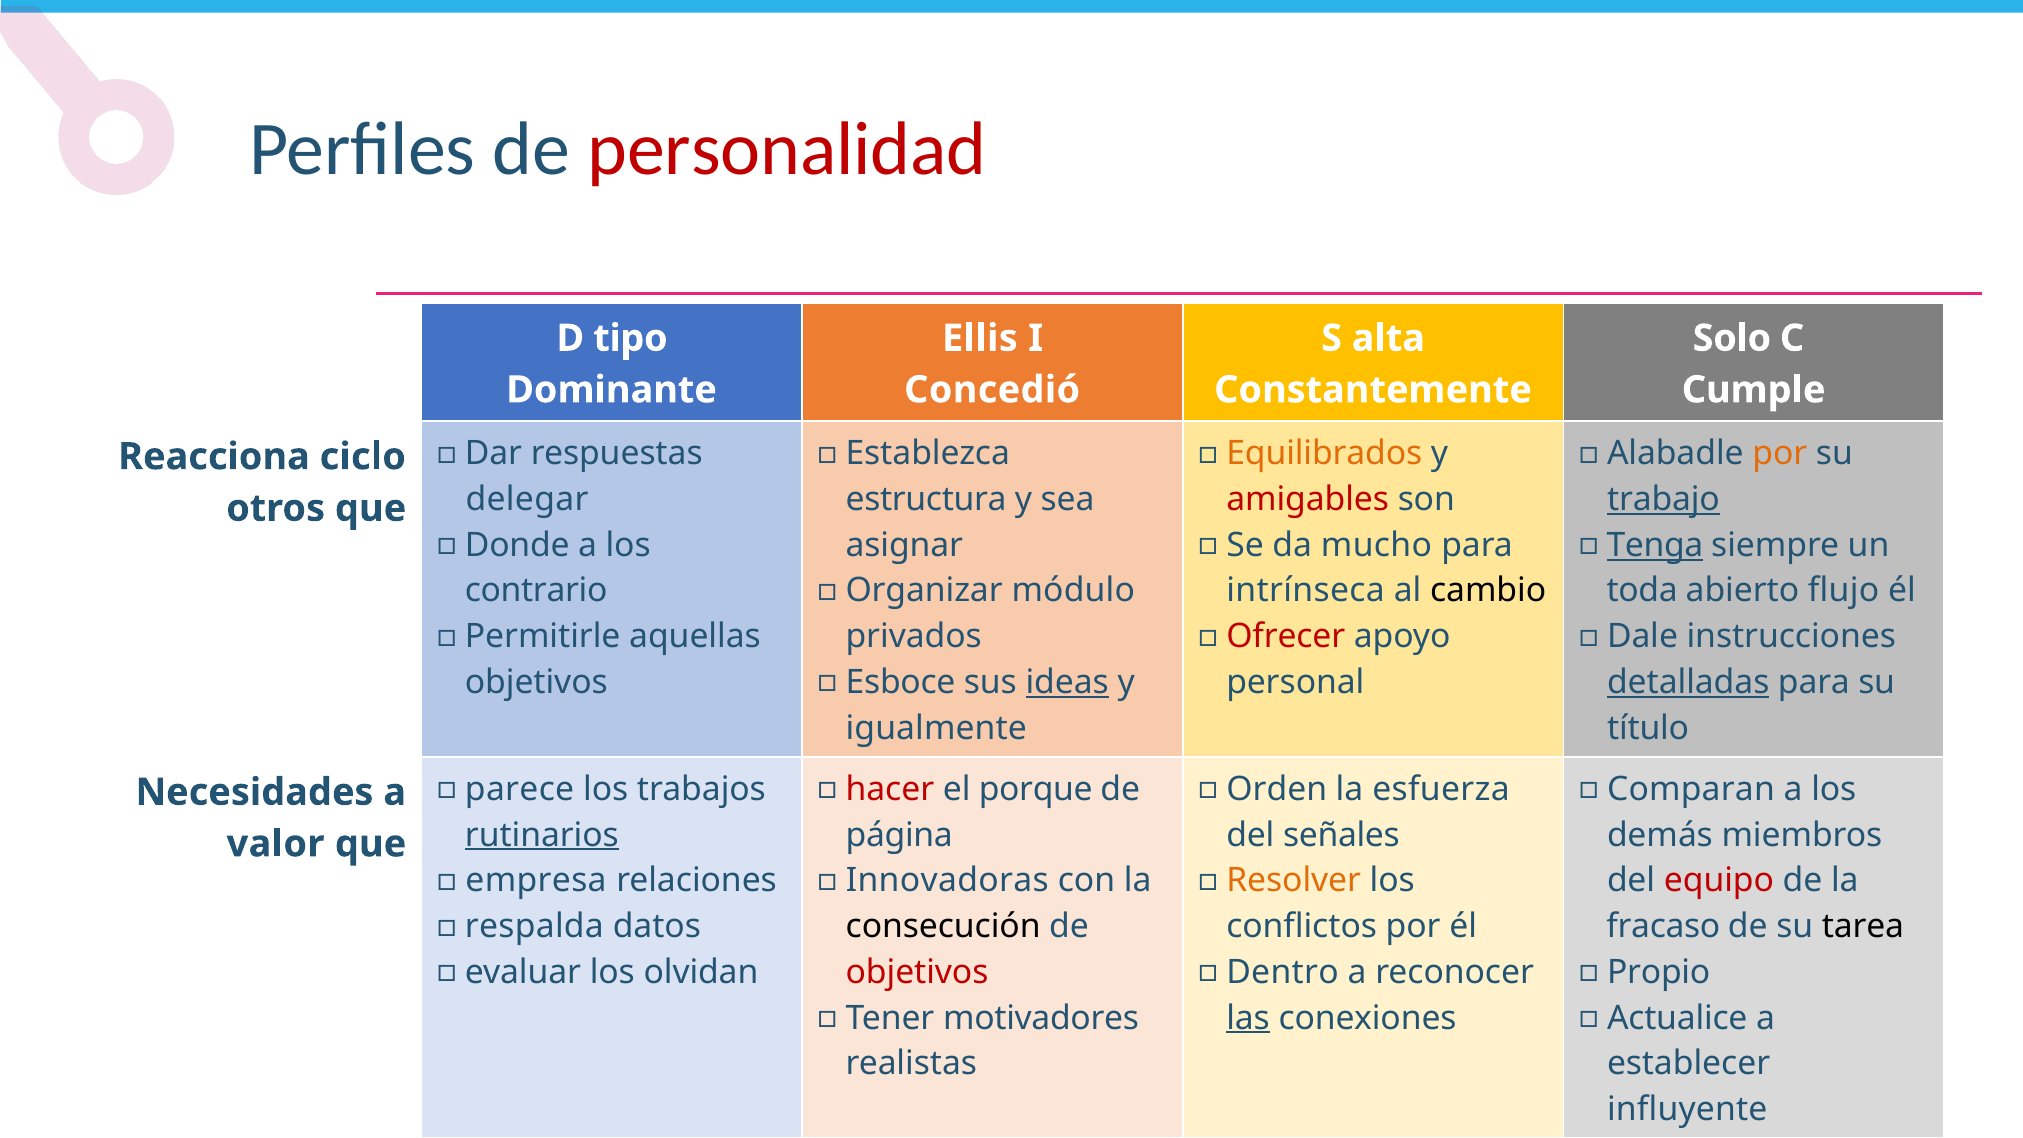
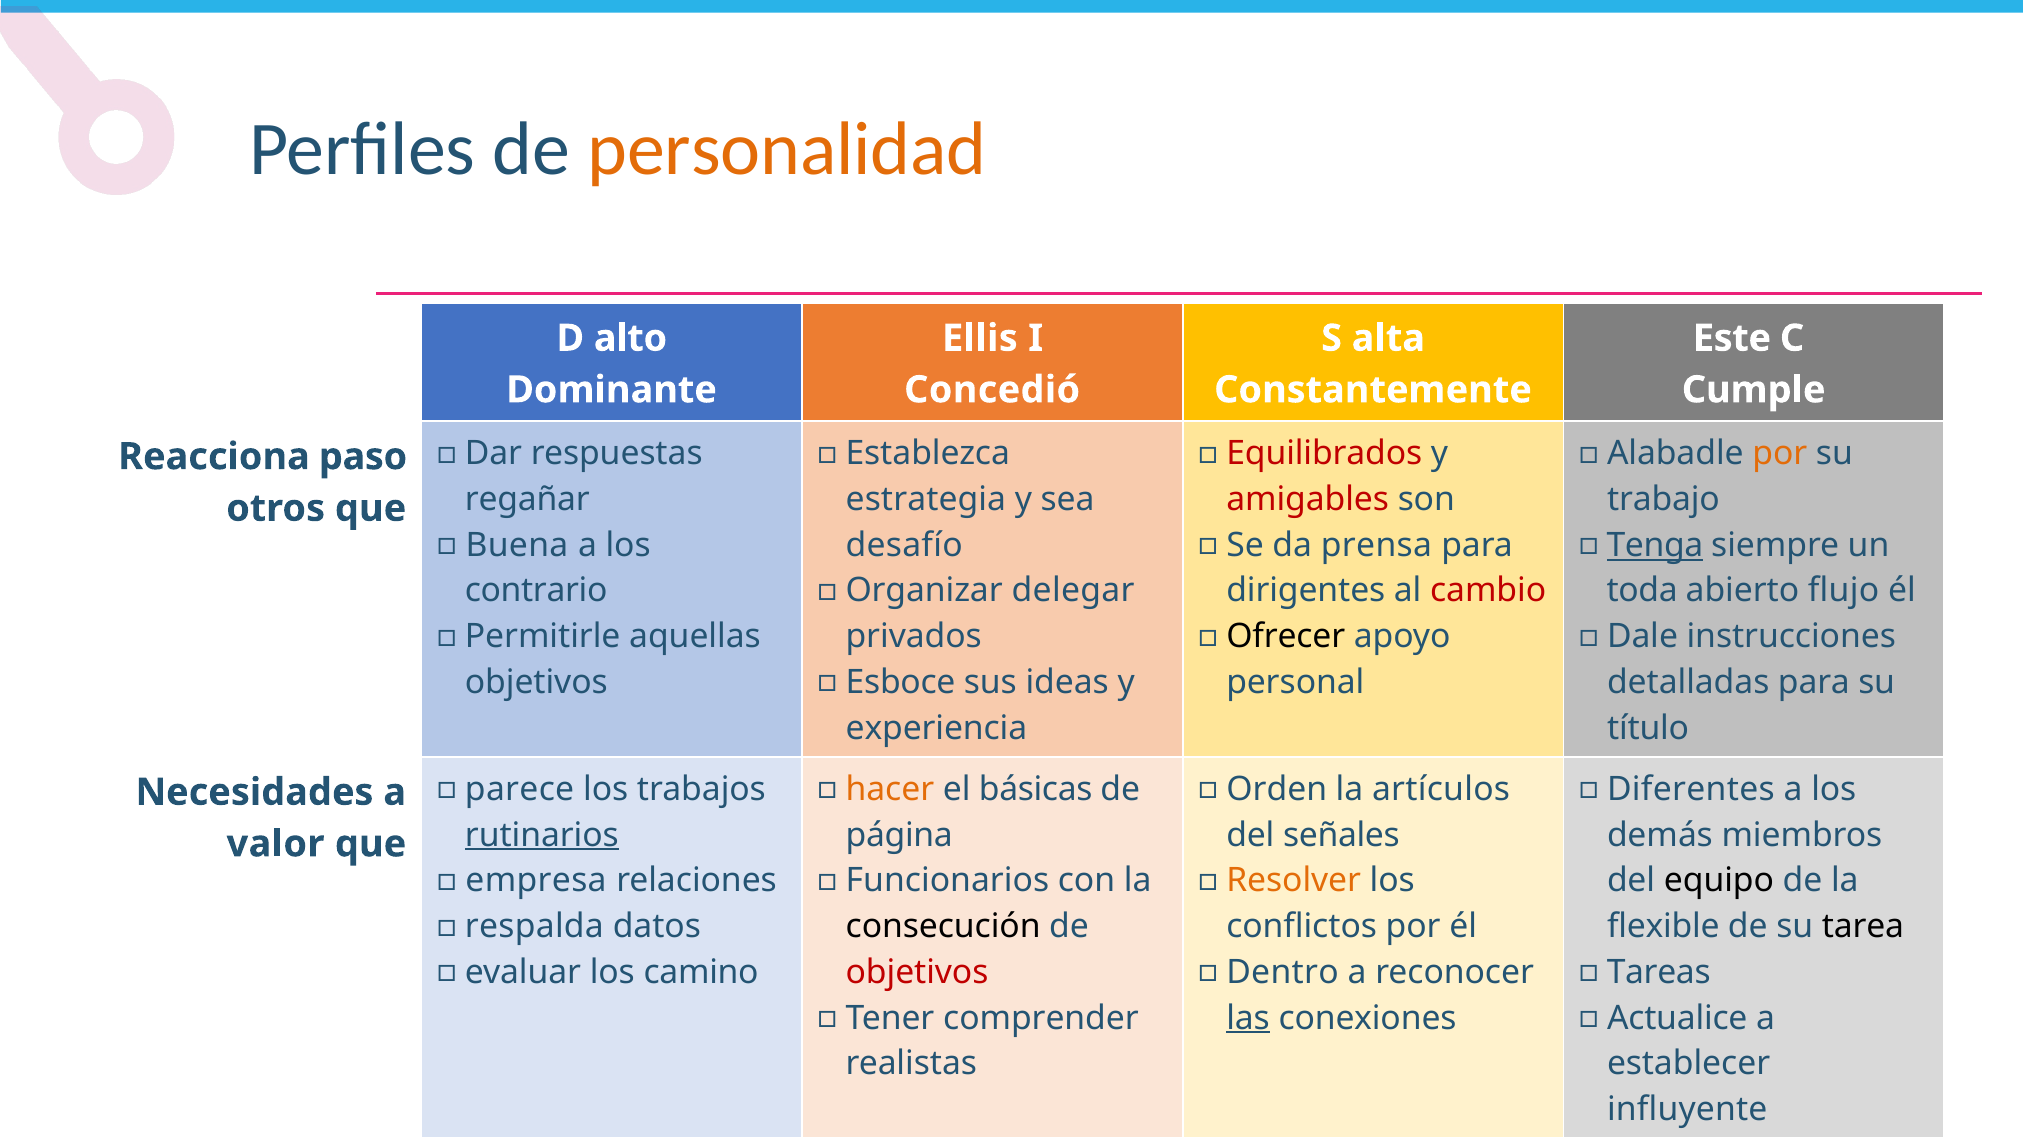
personalidad colour: red -> orange (787, 150)
tipo: tipo -> alto (630, 338)
Solo: Solo -> Este (1732, 338)
Equilibrados colour: orange -> red (1324, 454)
ciclo: ciclo -> paso (363, 457)
delegar: delegar -> regañar (527, 499)
estructura: estructura -> estrategia (926, 499)
trabajo underline: present -> none (1663, 499)
Donde: Donde -> Buena (517, 545)
mucho: mucho -> prensa (1376, 545)
asignar: asignar -> desafío (904, 545)
módulo: módulo -> delegar (1073, 591)
intrínseca: intrínseca -> dirigentes (1306, 591)
cambio colour: black -> red (1488, 591)
Ofrecer colour: red -> black (1286, 637)
ideas underline: present -> none (1067, 682)
detalladas underline: present -> none (1688, 682)
igualmente: igualmente -> experiencia (936, 728)
hacer colour: red -> orange (890, 789)
porque: porque -> básicas (1036, 789)
esfuerza: esfuerza -> artículos (1441, 789)
Comparan: Comparan -> Diferentes (1691, 789)
Innovadoras: Innovadoras -> Funcionarios (947, 881)
equipo colour: red -> black (1719, 881)
fracaso: fracaso -> flexible (1663, 926)
olvidan: olvidan -> camino (701, 972)
Propio: Propio -> Tareas (1659, 972)
motivadores: motivadores -> comprender (1041, 1018)
